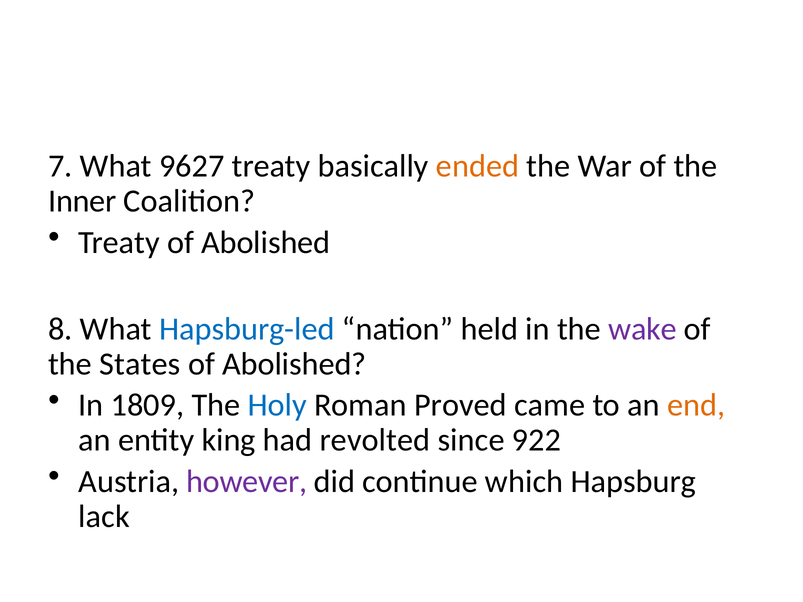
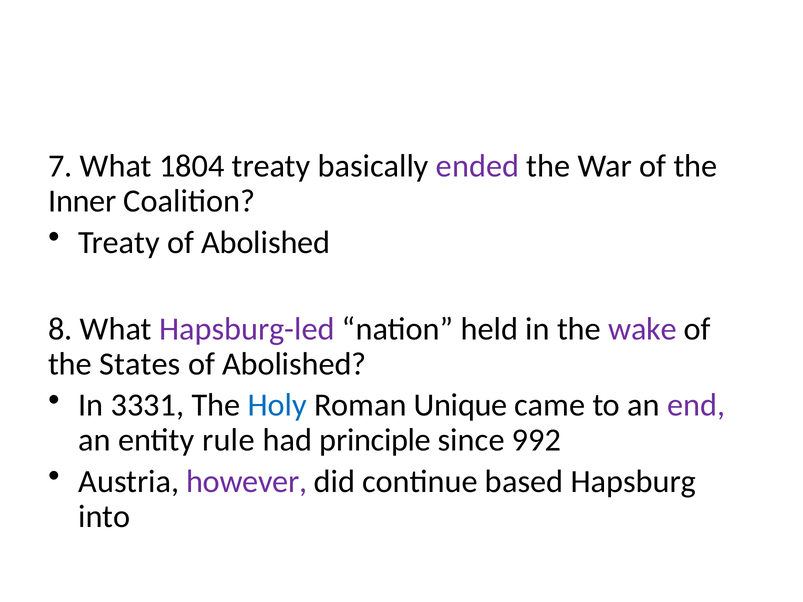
9627: 9627 -> 1804 (192, 166)
ended colour: orange -> purple (478, 166)
Hapsburg-led colour: blue -> purple (247, 329)
1809: 1809 -> 3331 (147, 405)
Proved: Proved -> Unique (461, 405)
end colour: orange -> purple (696, 405)
king: king -> rule (228, 440)
revolted: revolted -> principle (375, 440)
922: 922 -> 992 (537, 440)
which: which -> based (524, 482)
lack: lack -> into (104, 517)
